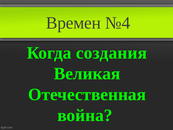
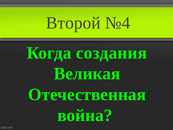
Времен: Времен -> Второй (73, 23)
